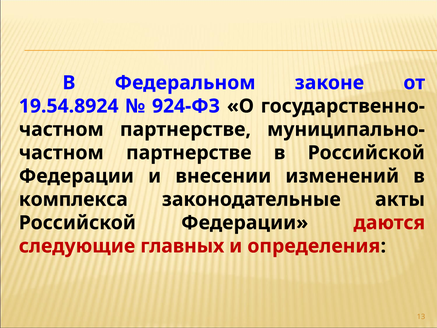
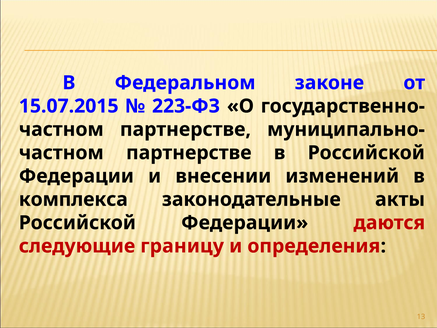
19.54.8924: 19.54.8924 -> 15.07.2015 (69, 106)
924-ФЗ: 924-ФЗ -> 223-ФЗ (186, 106)
главных: главных -> границу (182, 246)
